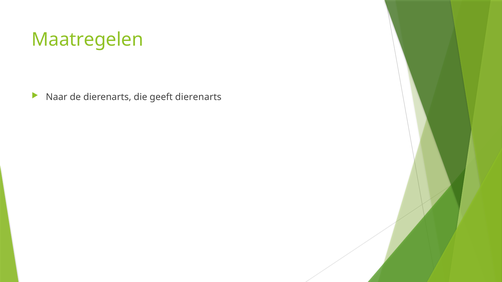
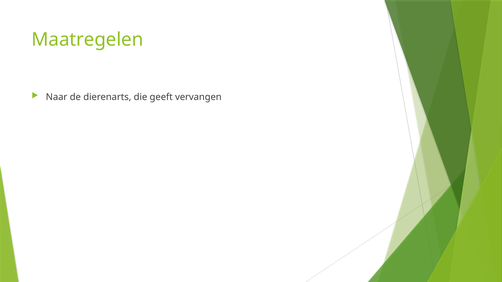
geeft dierenarts: dierenarts -> vervangen (198, 97)
